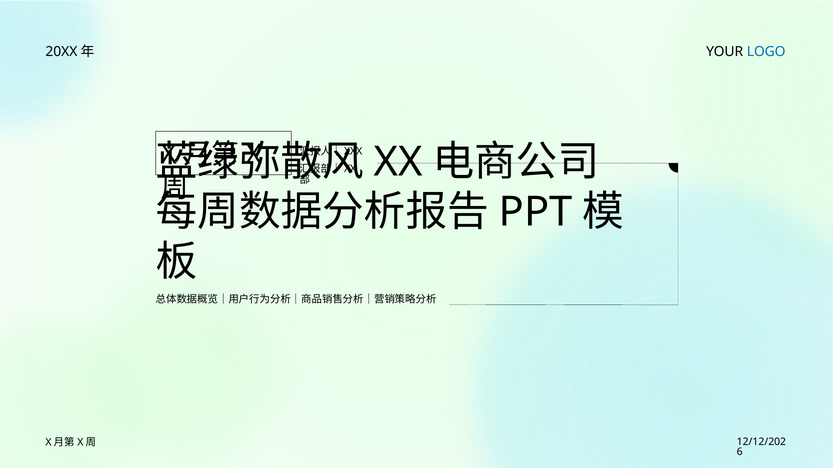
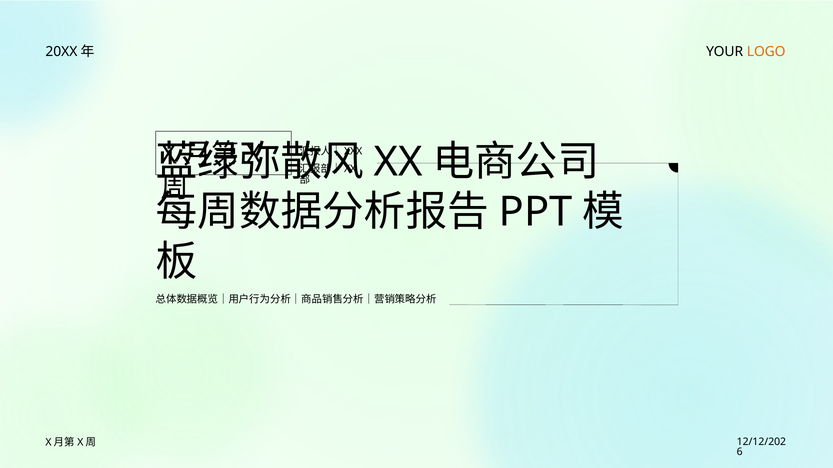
LOGO colour: blue -> orange (766, 52)
